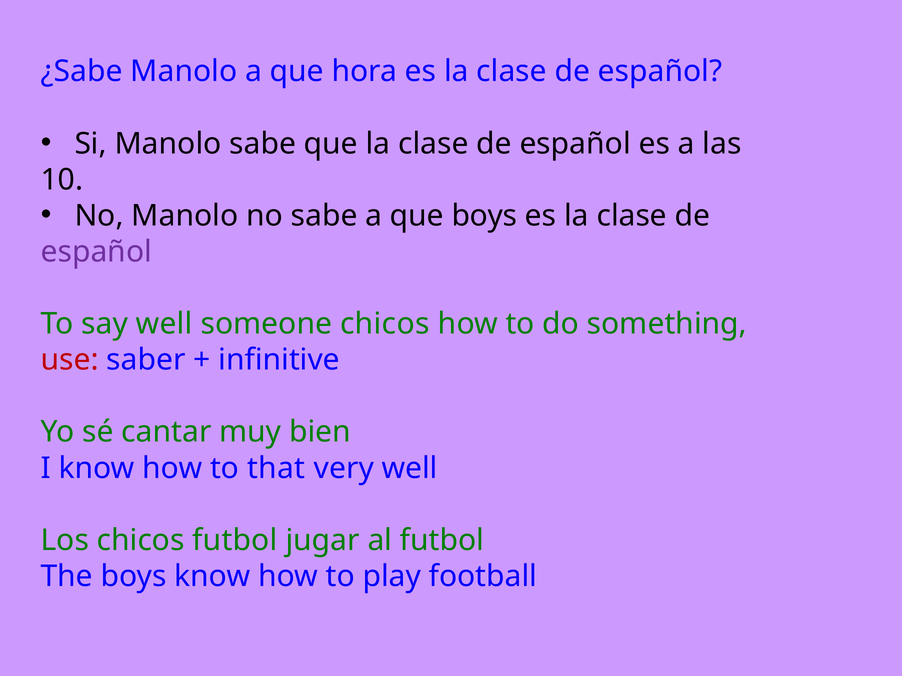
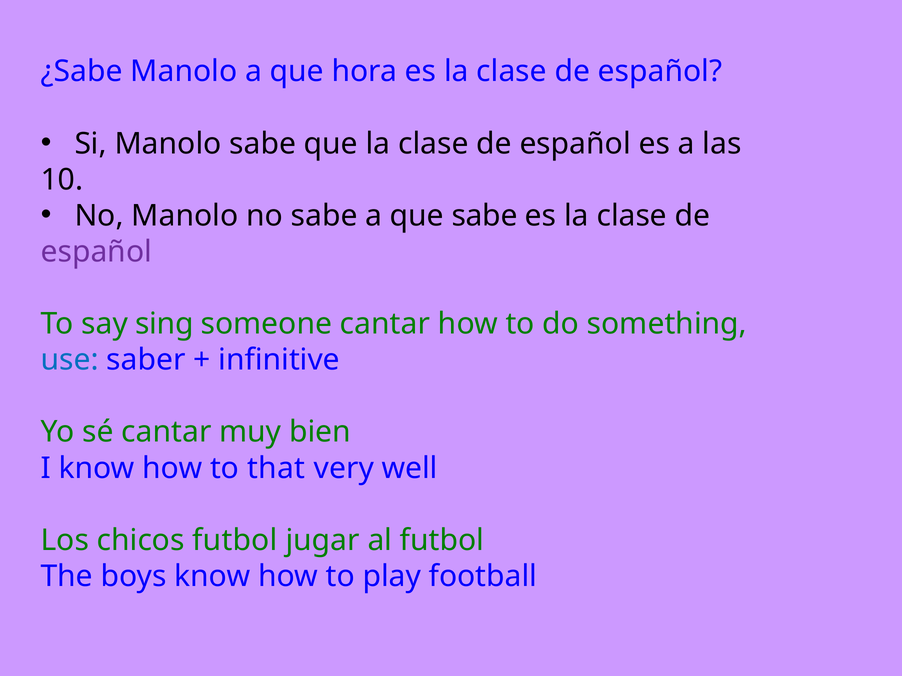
que boys: boys -> sabe (485, 216)
say well: well -> sing (165, 324)
someone chicos: chicos -> cantar (385, 324)
use colour: red -> blue (70, 360)
